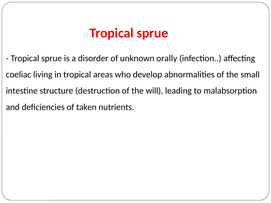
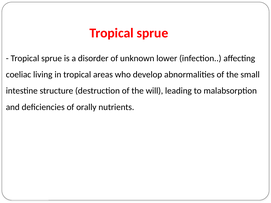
orally: orally -> lower (167, 58)
taken: taken -> orally (86, 107)
